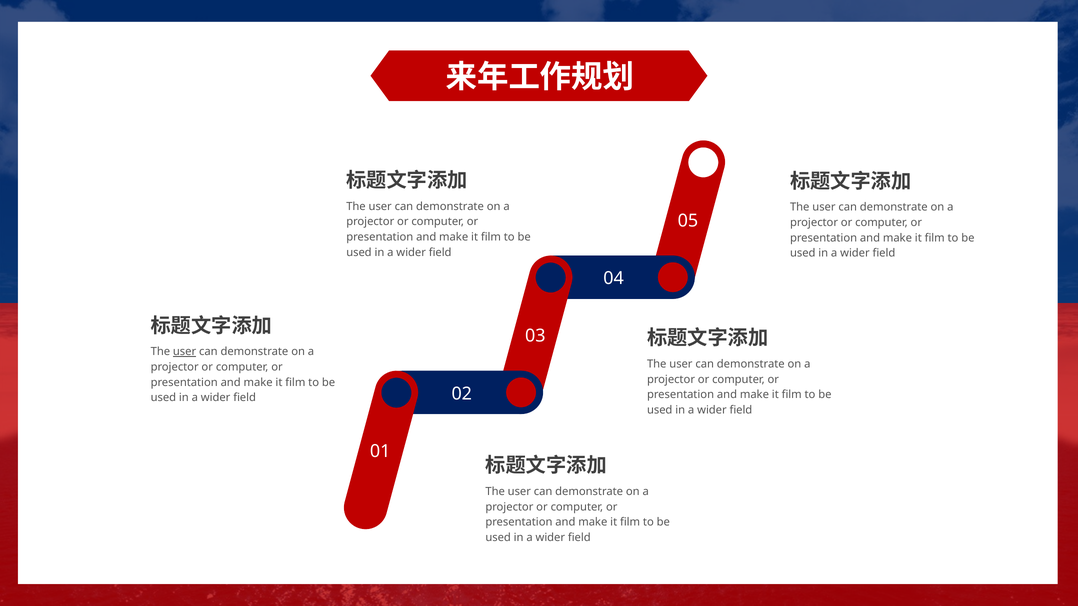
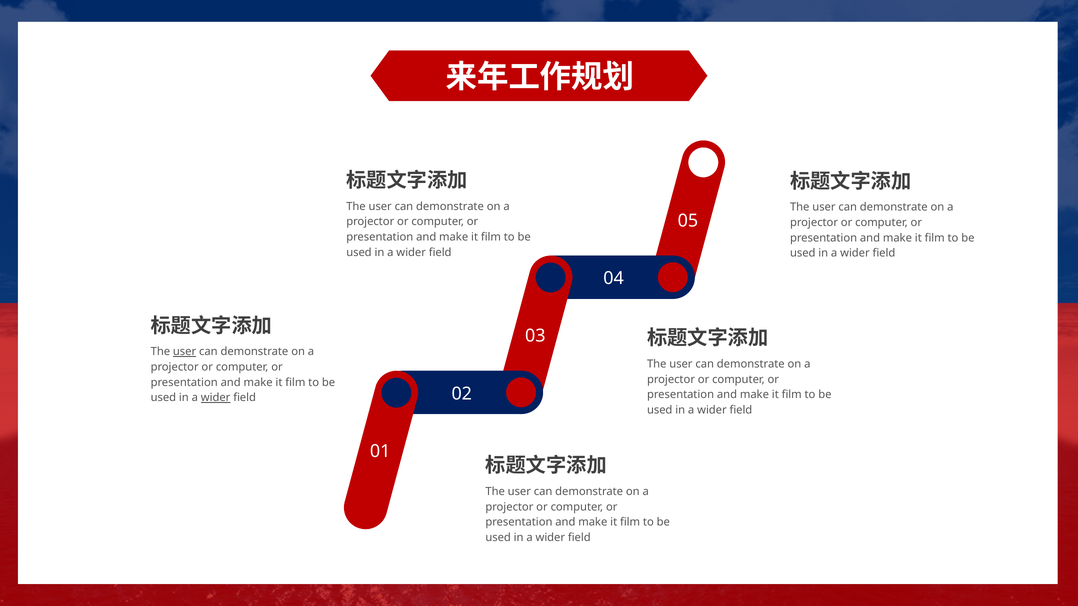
wider underline: none -> present (216, 398)
